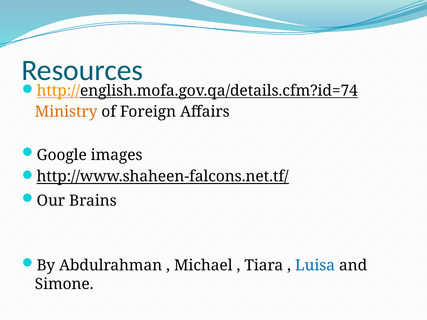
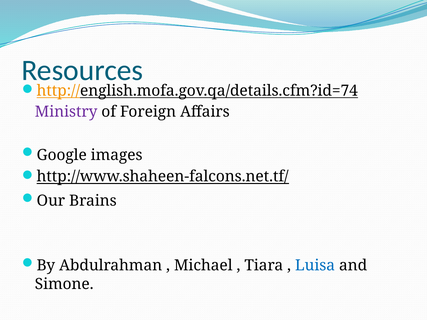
Ministry colour: orange -> purple (66, 112)
